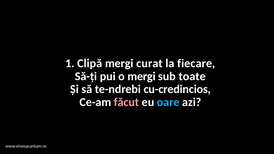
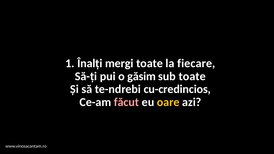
Clipă: Clipă -> Înalți (90, 63)
mergi curat: curat -> toate (150, 63)
o mergi: mergi -> găsim (142, 76)
oare colour: light blue -> yellow (168, 102)
